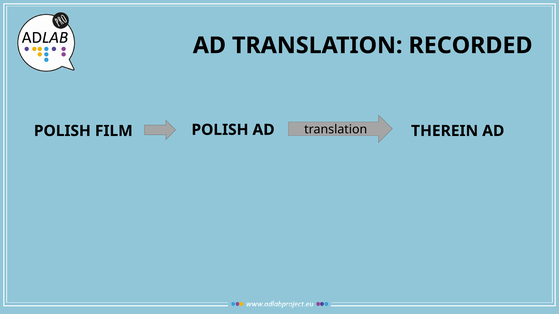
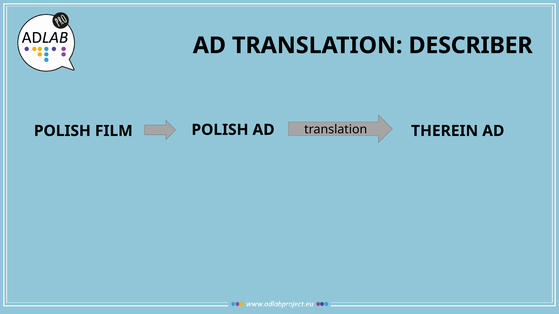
RECORDED: RECORDED -> DESCRIBER (471, 46)
